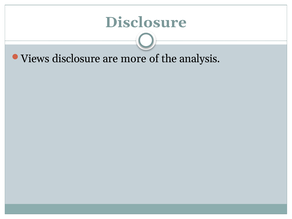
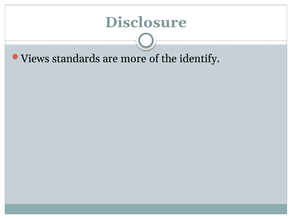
Views disclosure: disclosure -> standards (76, 59)
analysis: analysis -> identify (200, 59)
